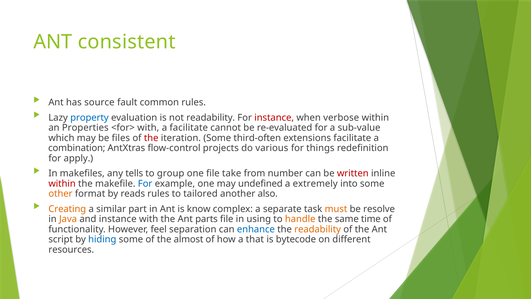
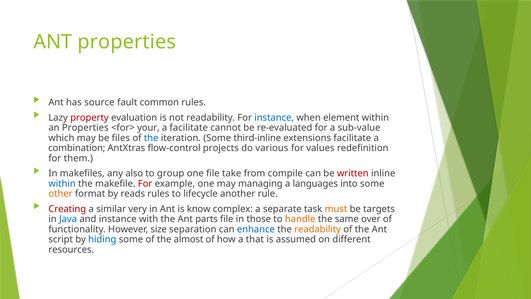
ANT consistent: consistent -> properties (127, 42)
property colour: blue -> red (89, 118)
instance colour: red -> blue (274, 118)
verbose: verbose -> element (341, 118)
<for> with: with -> your (148, 128)
the colour: red -> blue (151, 138)
third-often: third-often -> third-inline (257, 138)
things: things -> values (320, 148)
apply: apply -> them (78, 158)
tells: tells -> also (134, 173)
number: number -> compile (285, 173)
within colour: red -> blue (62, 183)
For colour: blue -> red (145, 183)
undefined: undefined -> managing (260, 183)
extremely: extremely -> languages (315, 183)
tailored: tailored -> lifecycle (201, 194)
also: also -> rule (268, 194)
Creating colour: orange -> red (67, 209)
part: part -> very (138, 209)
resolve: resolve -> targets (379, 209)
Java colour: orange -> blue (68, 219)
using: using -> those (259, 219)
time: time -> over (371, 219)
feel: feel -> size (159, 229)
bytecode: bytecode -> assumed (296, 239)
